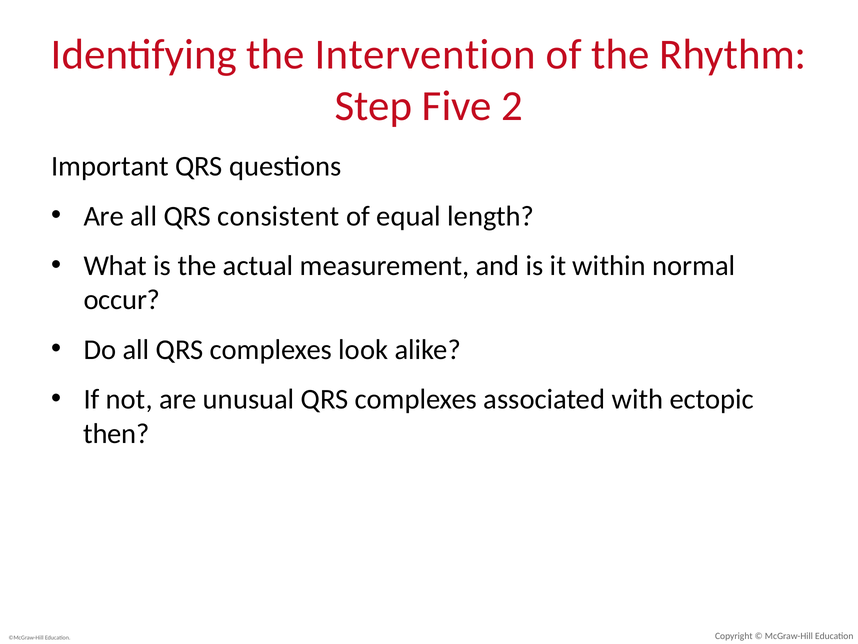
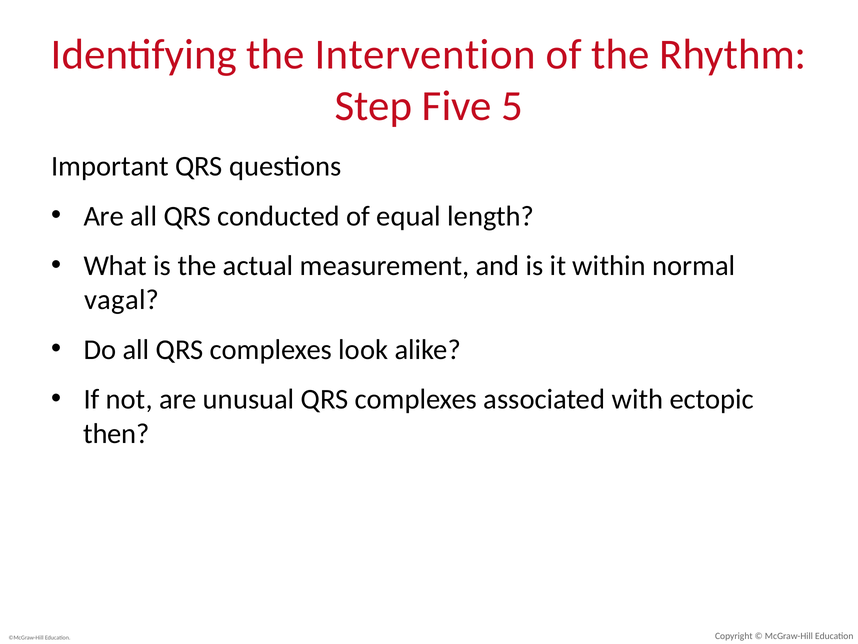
Five 2: 2 -> 5 (512, 106)
consistent: consistent -> conducted (279, 216)
occur: occur -> vagal (122, 300)
